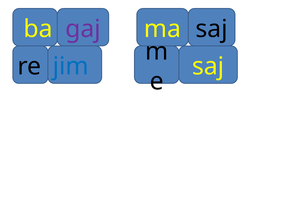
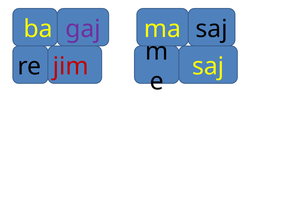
jim colour: blue -> red (71, 66)
